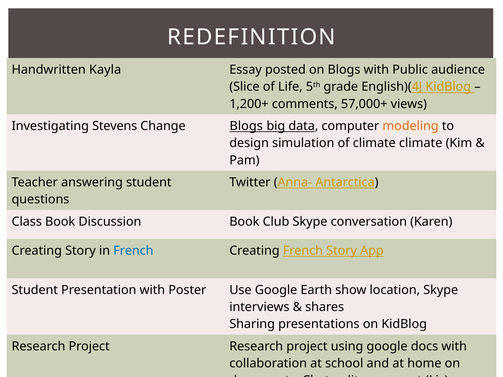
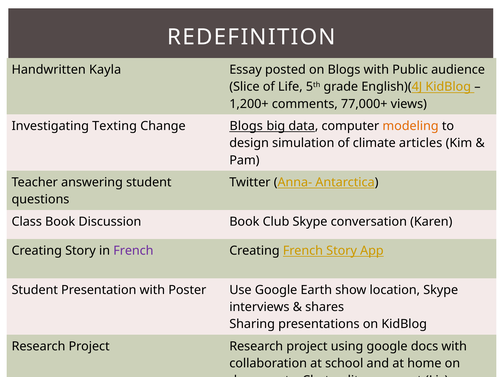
57,000+: 57,000+ -> 77,000+ (364, 104)
Stevens: Stevens -> Texting (115, 126)
climate climate: climate -> articles (421, 143)
French colour: blue -> purple (133, 251)
